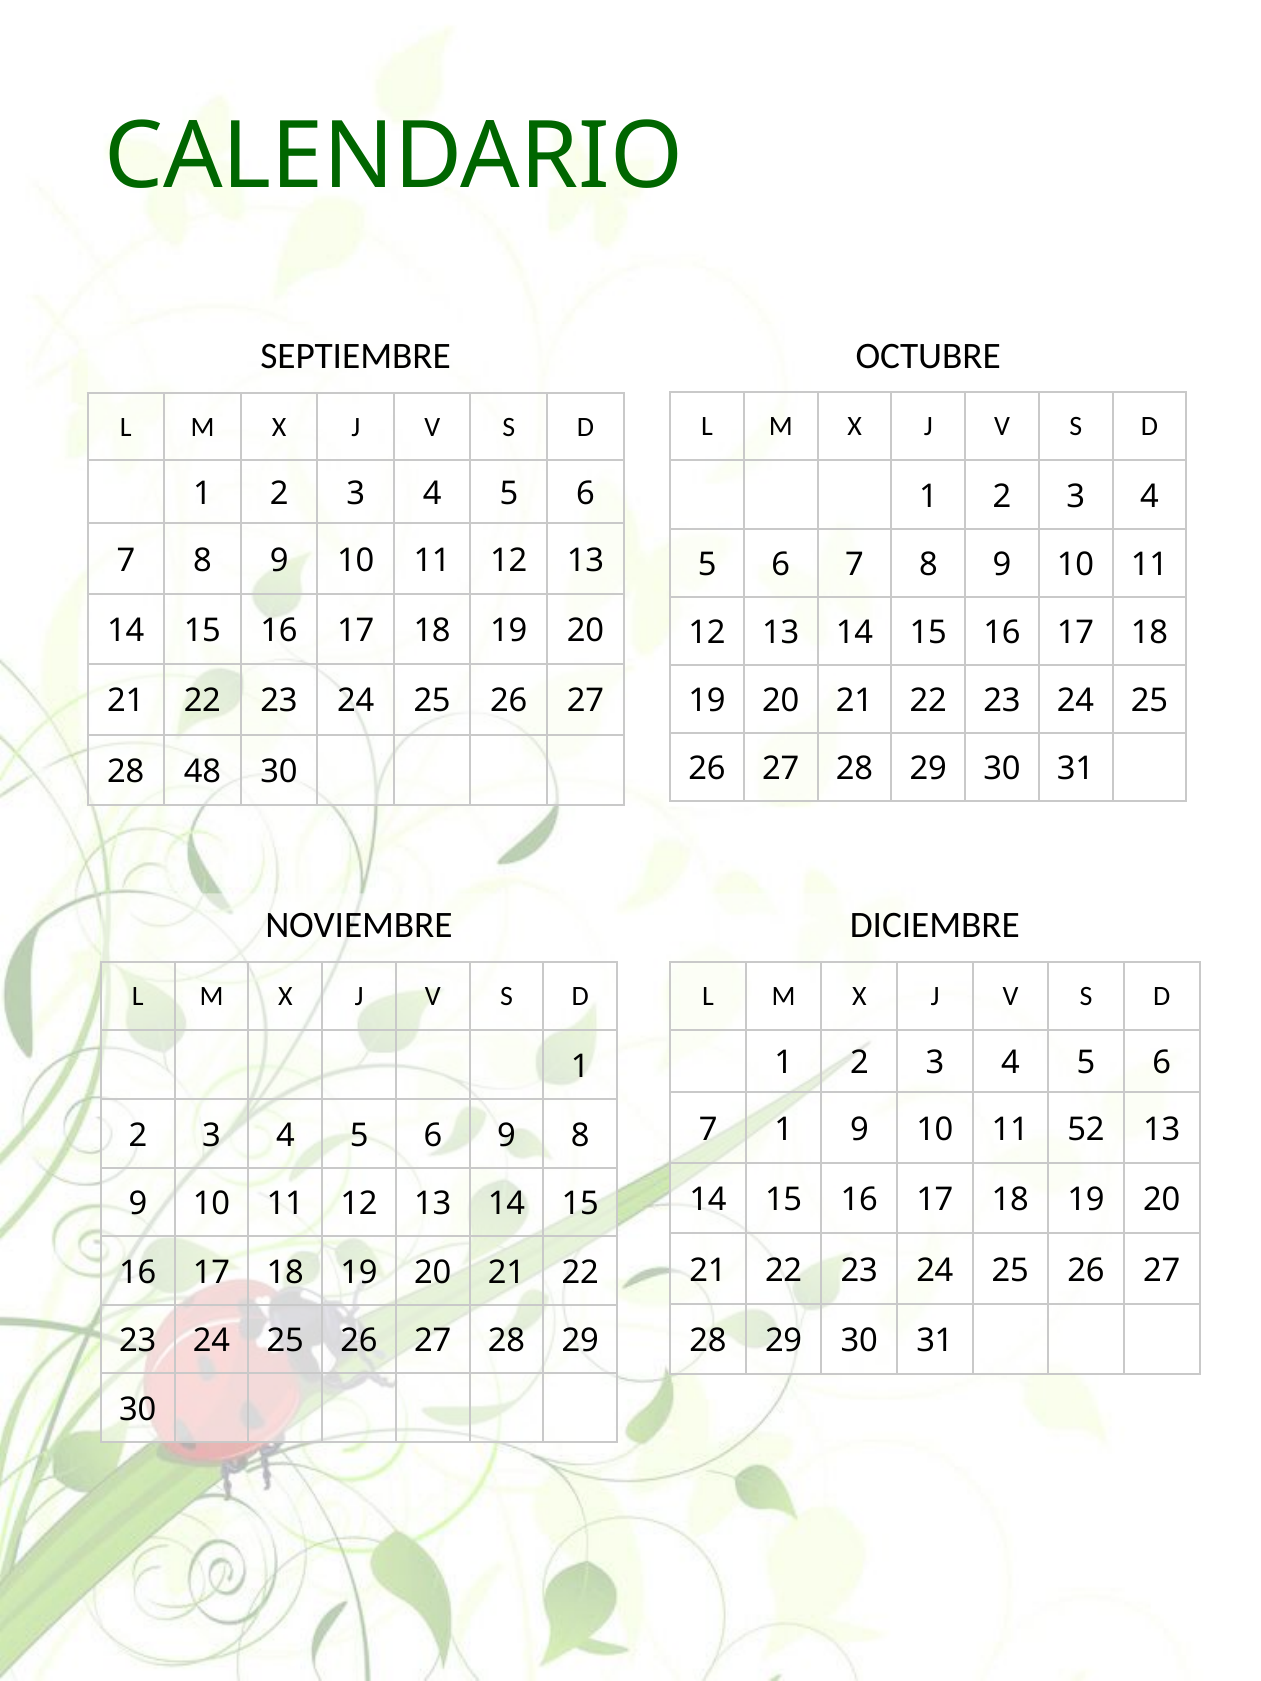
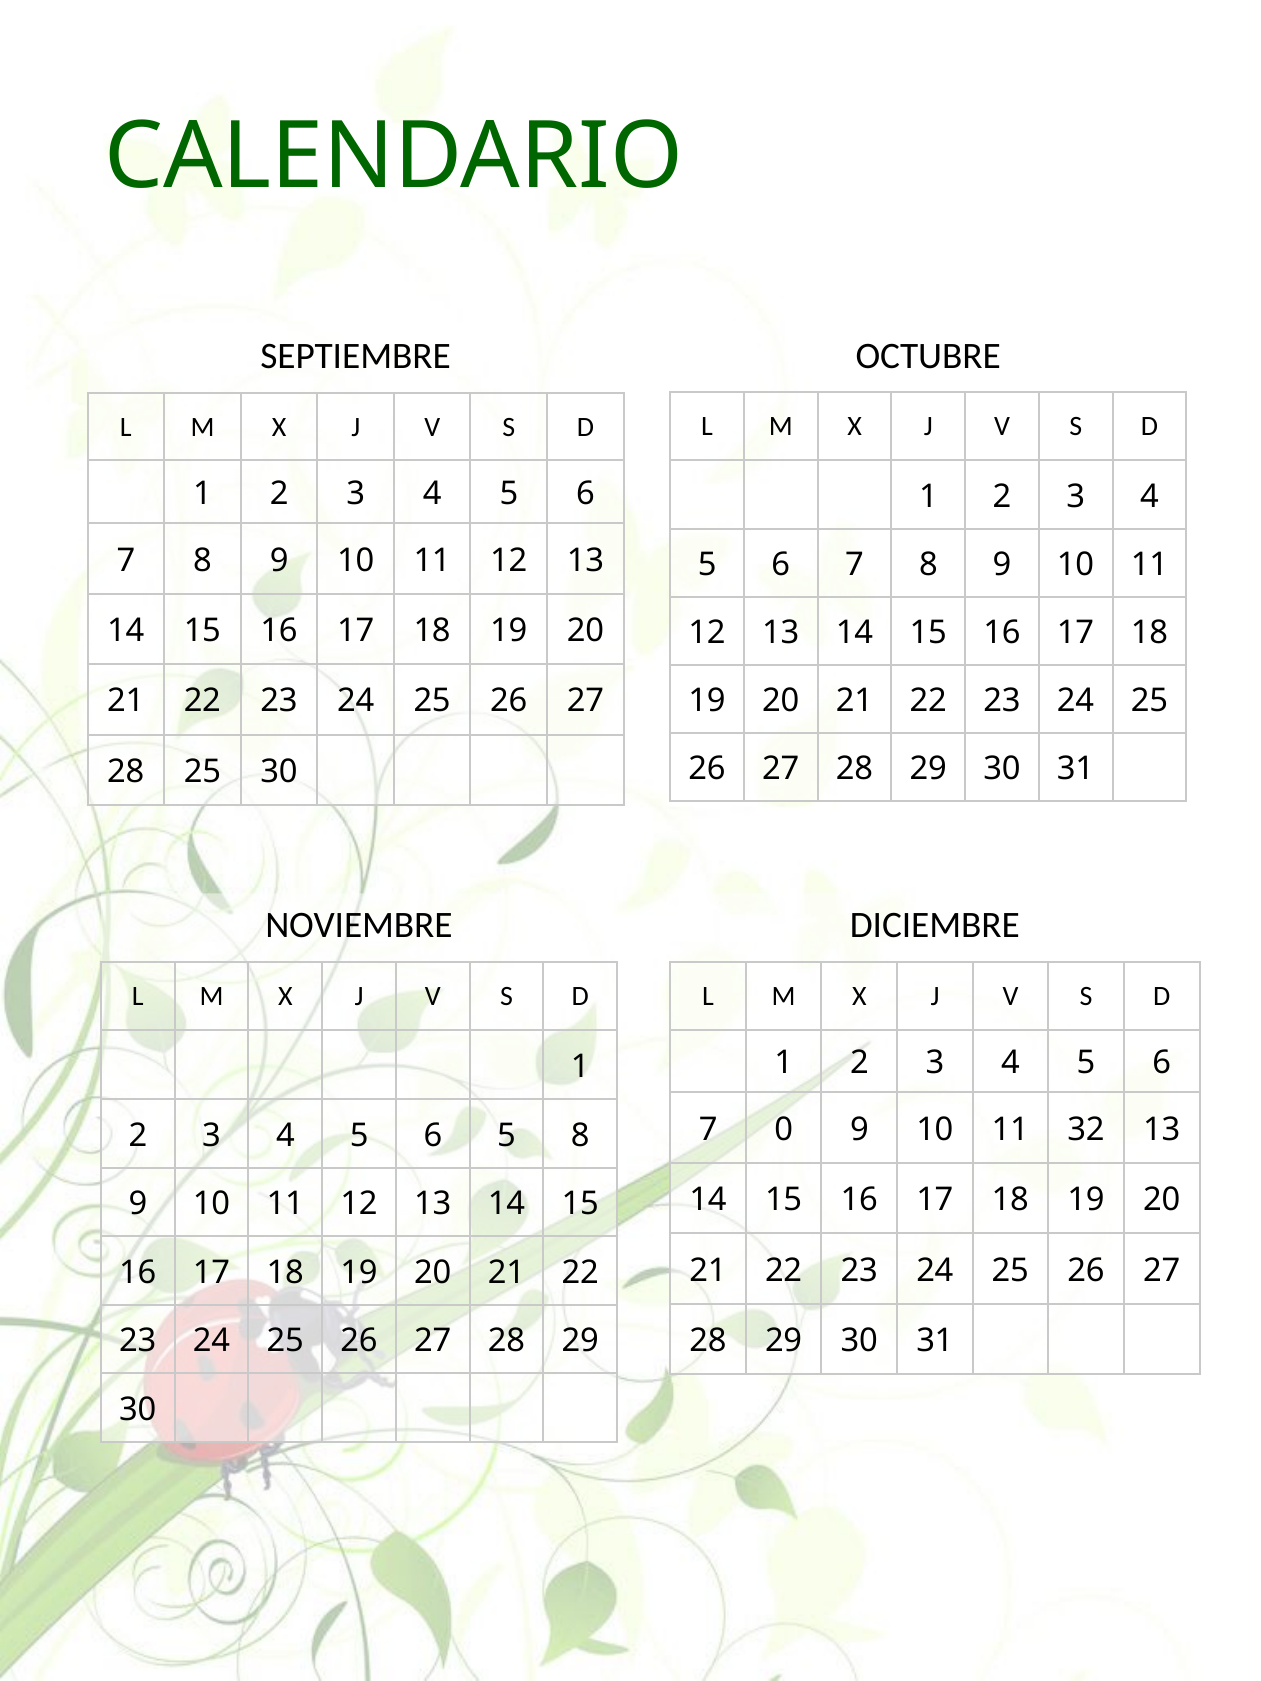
28 48: 48 -> 25 (202, 772)
7 1: 1 -> 0 (784, 1130)
52: 52 -> 32 (1086, 1130)
6 9: 9 -> 5 (507, 1136)
